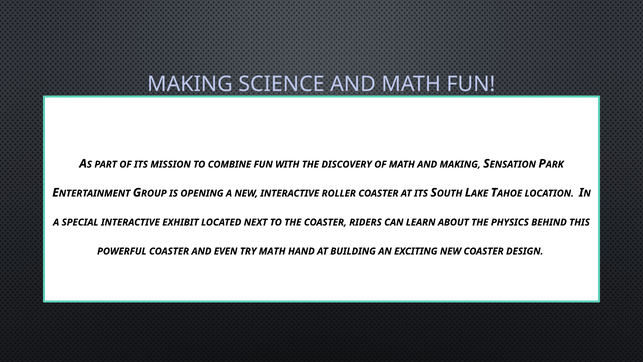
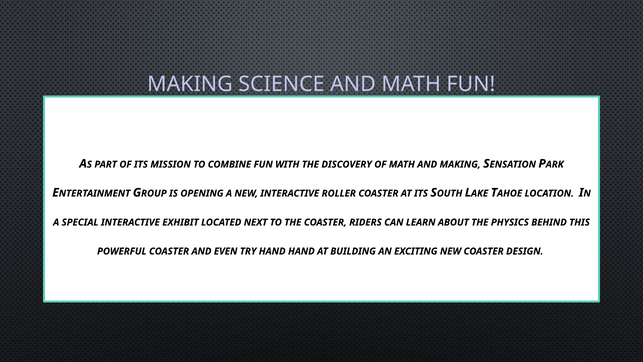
TRY MATH: MATH -> HAND (272, 251)
